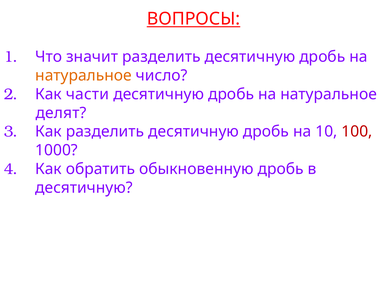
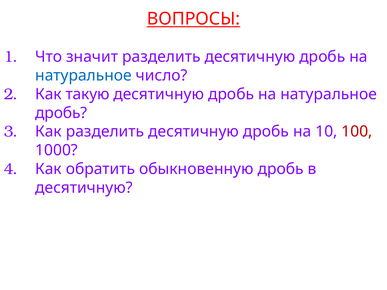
натуральное colour: orange -> blue (83, 76)
части: части -> такую (88, 94)
делят: делят -> дробь (61, 113)
